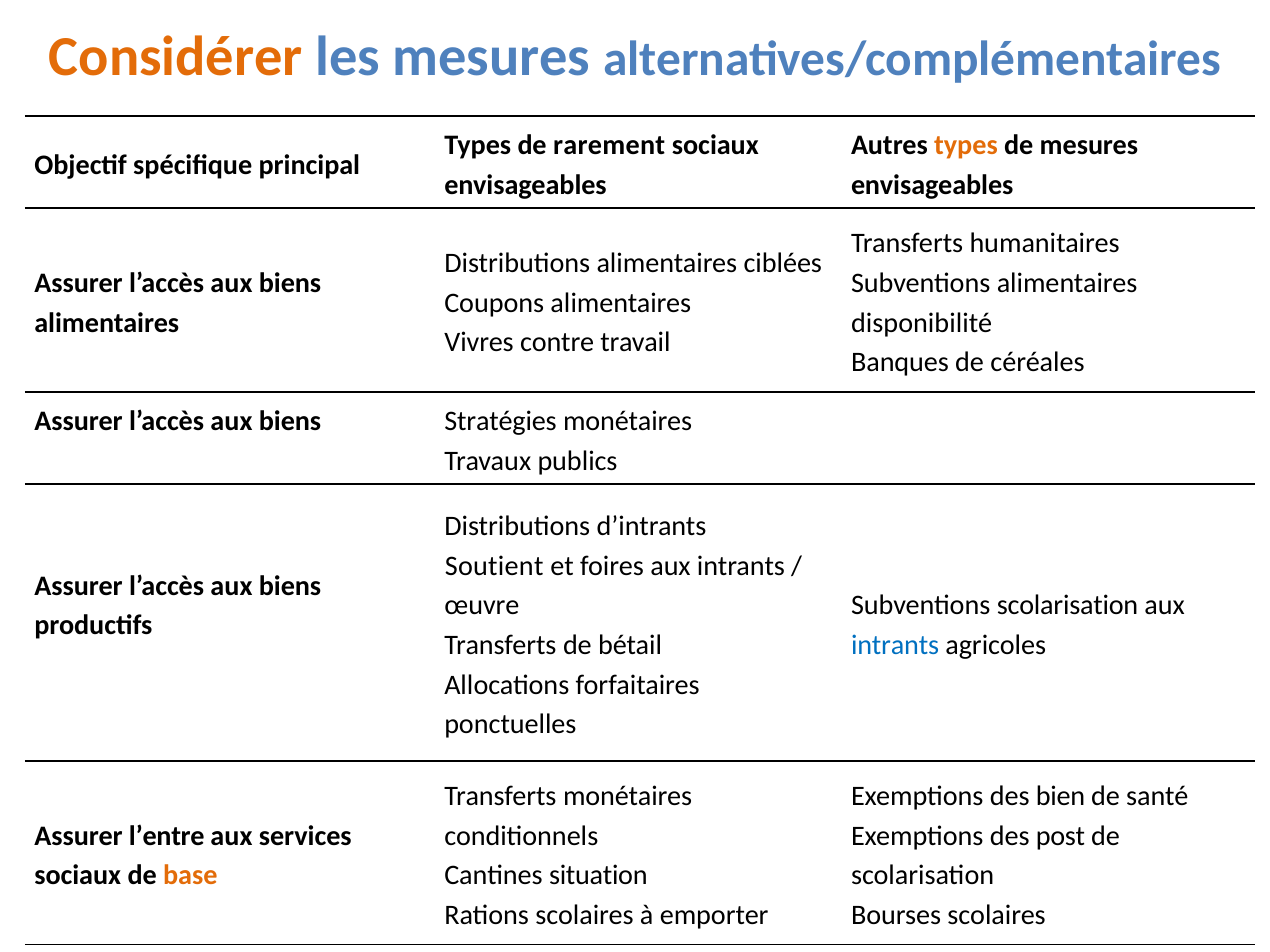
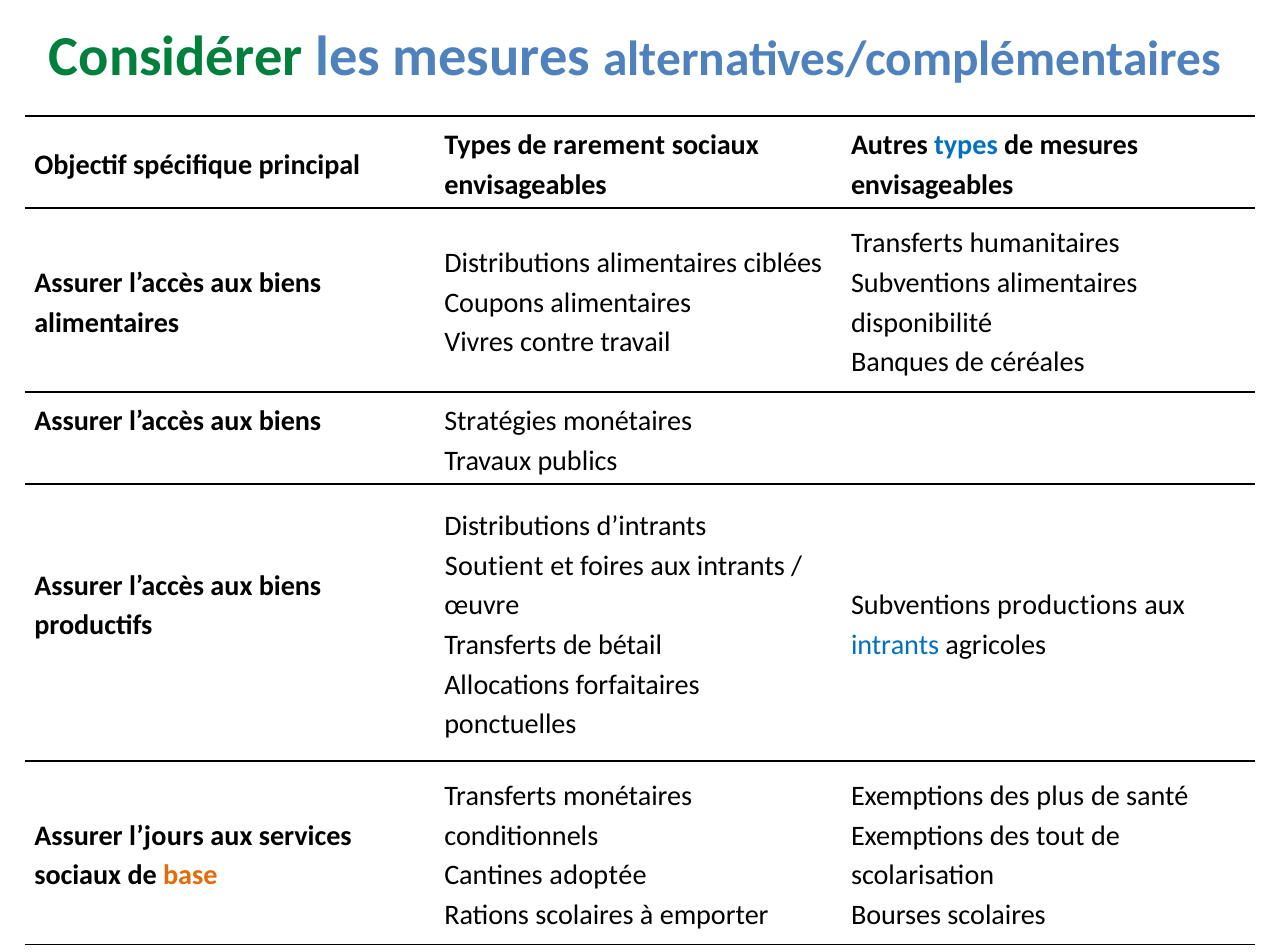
Considérer colour: orange -> green (176, 57)
types colour: orange -> blue (966, 145)
Subventions scolarisation: scolarisation -> productions (1067, 606)
bien: bien -> plus (1060, 797)
l’entre: l’entre -> l’jours (167, 836)
post: post -> tout (1060, 836)
situation: situation -> adoptée (598, 876)
